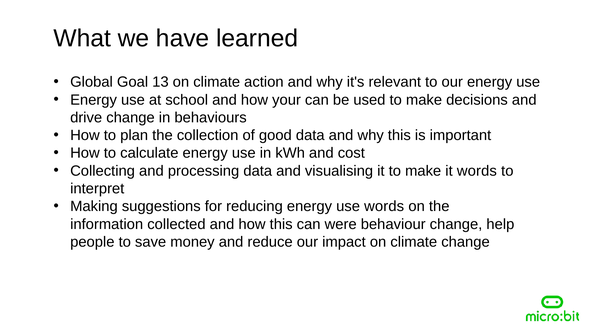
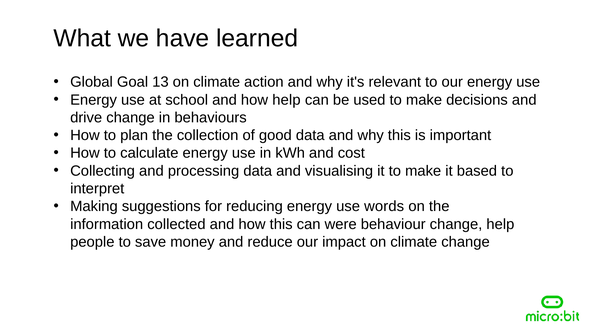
how your: your -> help (286, 100)
it words: words -> based (477, 171)
